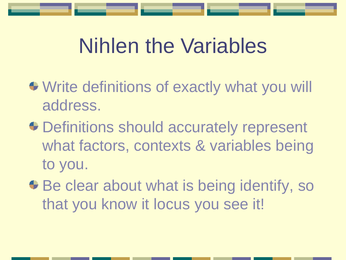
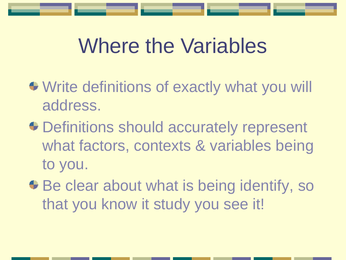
Nihlen: Nihlen -> Where (109, 46)
locus: locus -> study (172, 204)
